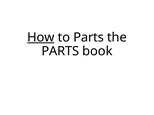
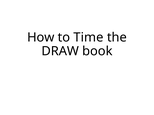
How underline: present -> none (41, 37)
to Parts: Parts -> Time (88, 37)
PARTS: PARTS -> DRAW (60, 51)
